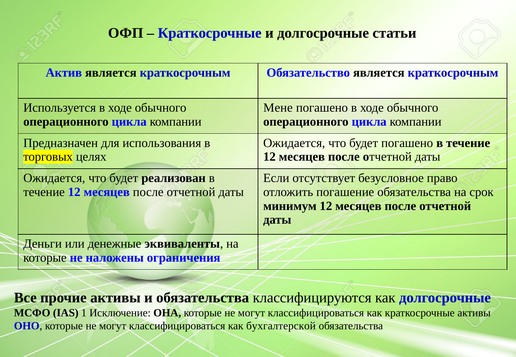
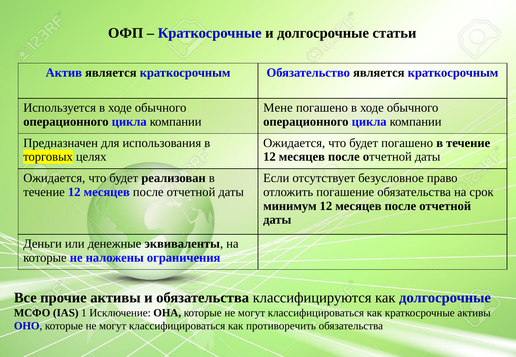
бухгалтерской: бухгалтерской -> противоречить (281, 326)
